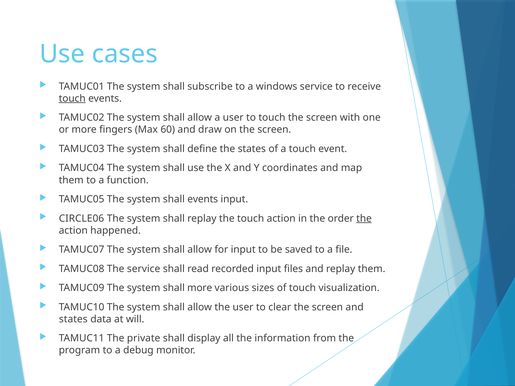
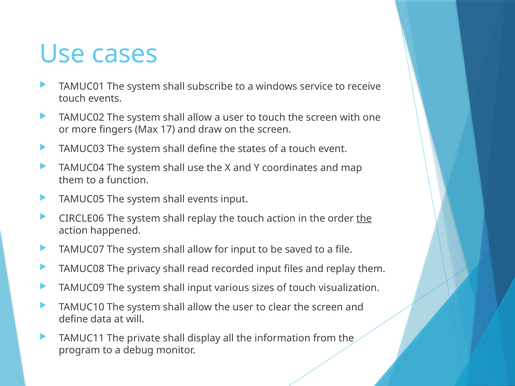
touch underline: present -> none (72, 99)
60: 60 -> 17 (168, 130)
The service: service -> privacy (144, 269)
shall more: more -> input (200, 288)
states: states -> define (73, 319)
